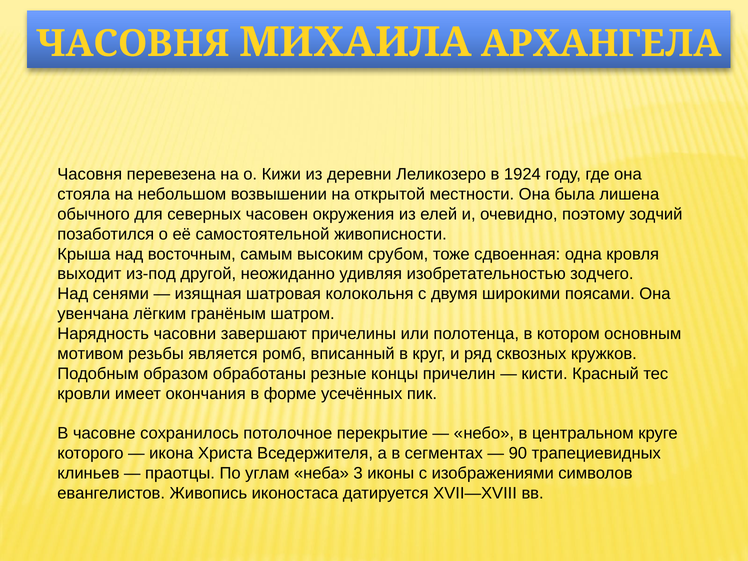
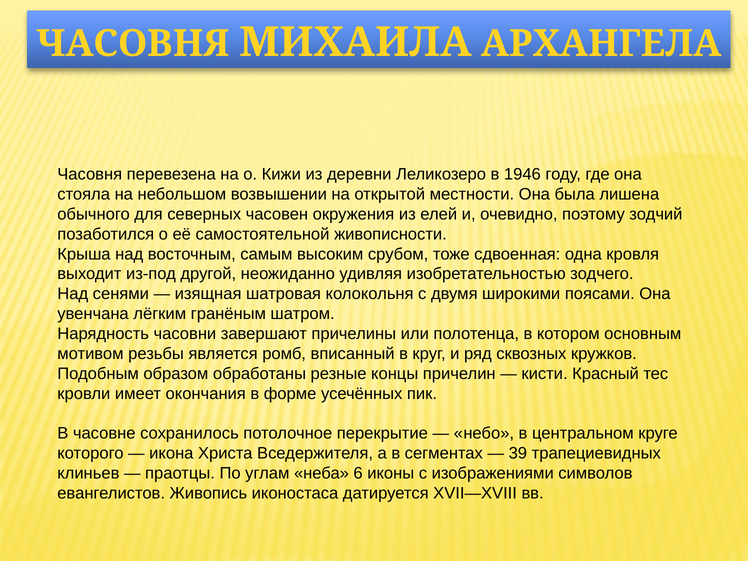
1924: 1924 -> 1946 (522, 174)
90: 90 -> 39 (518, 453)
3: 3 -> 6 (358, 473)
